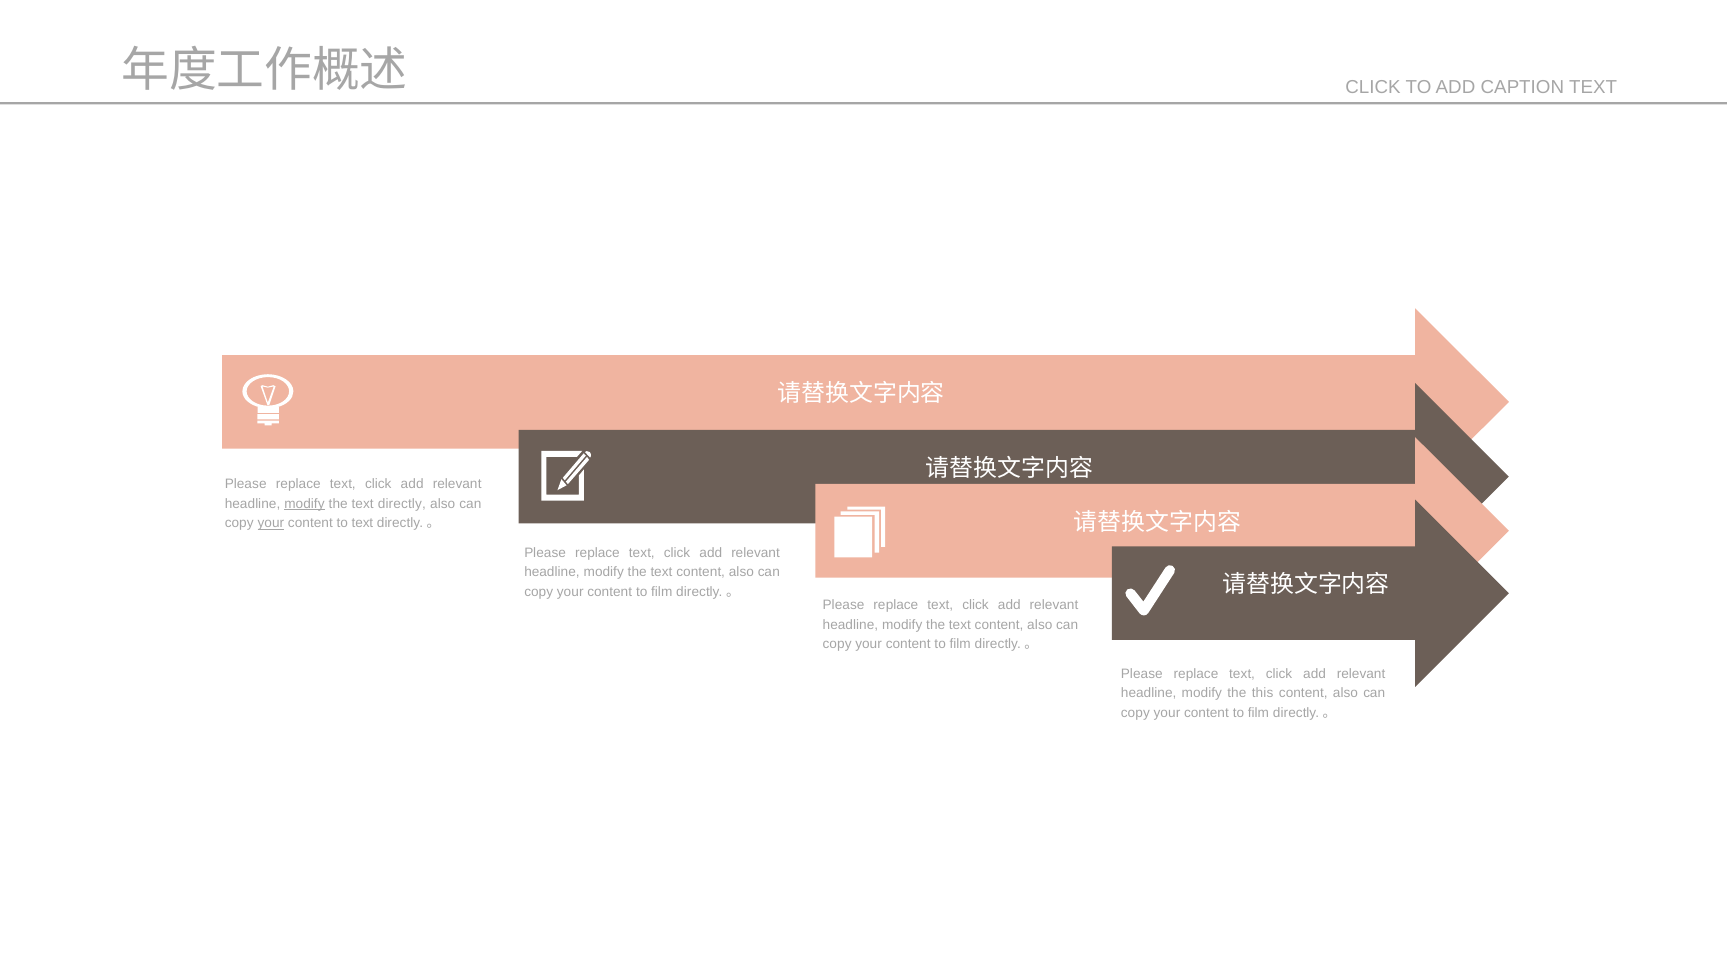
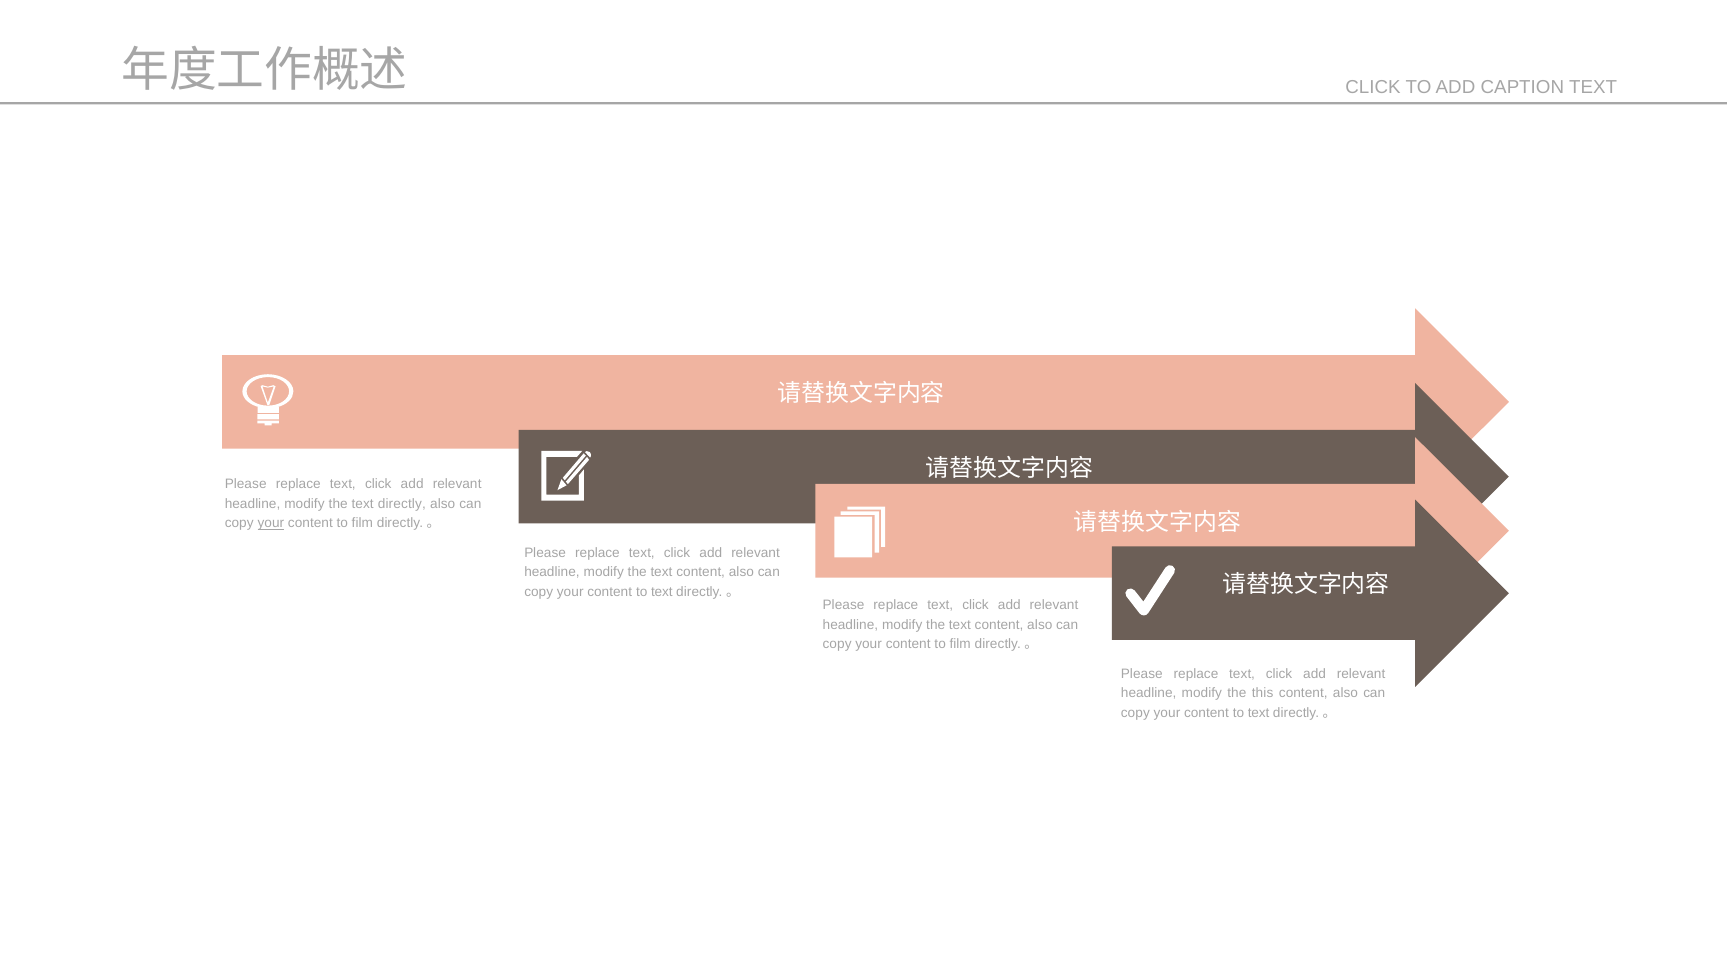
modify underline: present -> none (304, 504)
text: text -> film (362, 523)
film: film -> text (662, 592)
film: film -> text (1259, 713)
